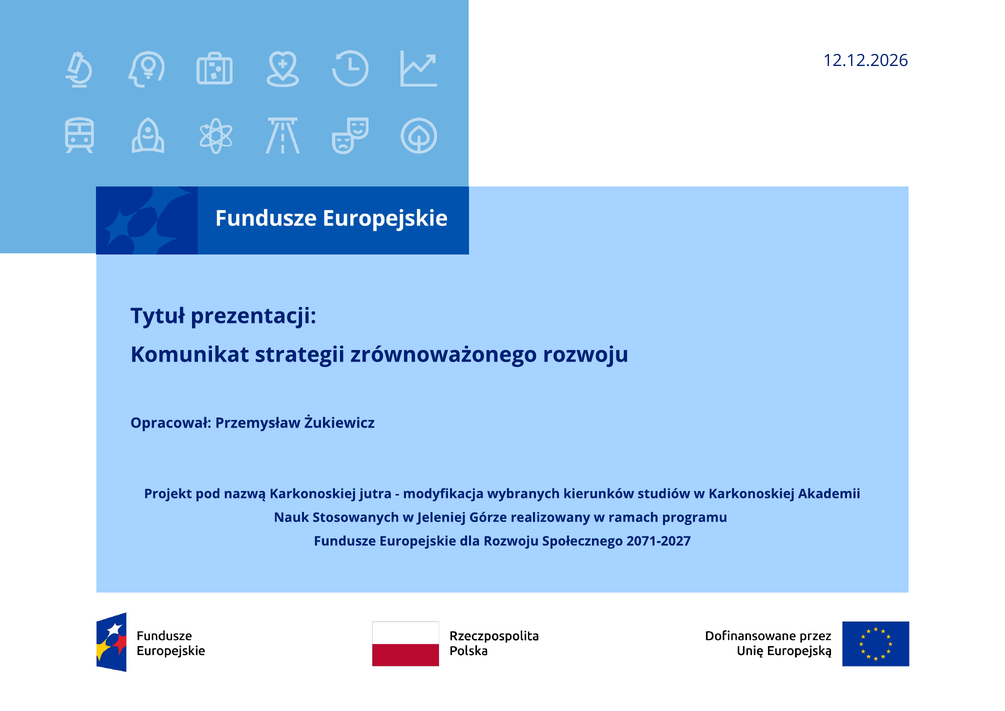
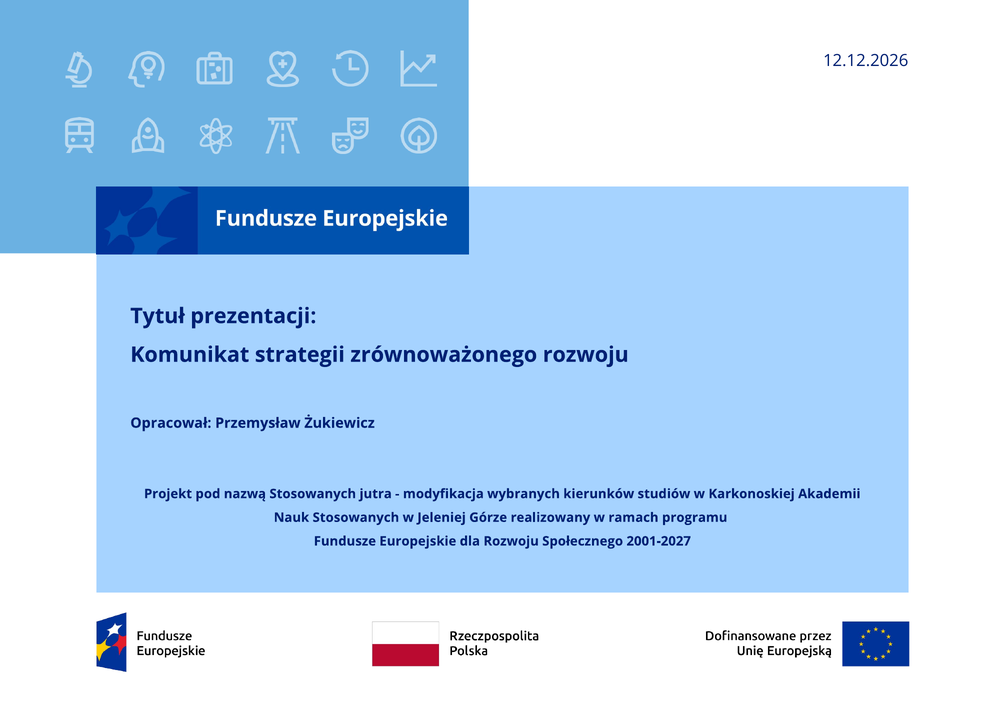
nazwą Karkonoskiej: Karkonoskiej -> Stosowanych (313, 494)
2071-2027: 2071-2027 -> 2001-2027 (659, 541)
